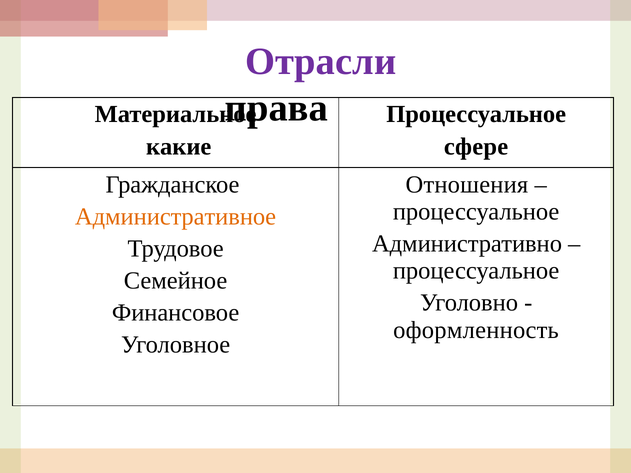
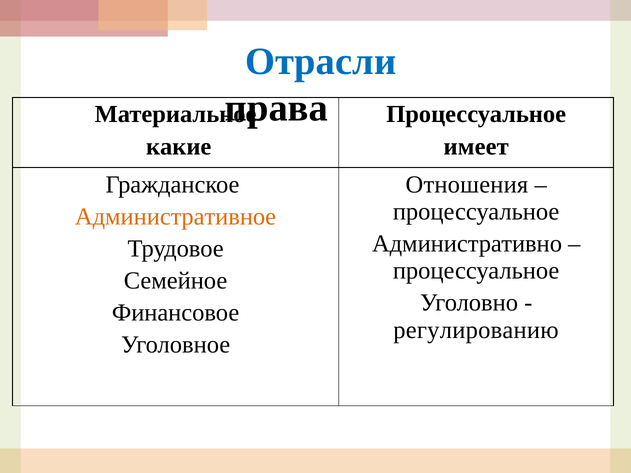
Отрасли colour: purple -> blue (321, 62)
сфере: сфере -> имеет (476, 146)
оформленность: оформленность -> регулированию (476, 330)
